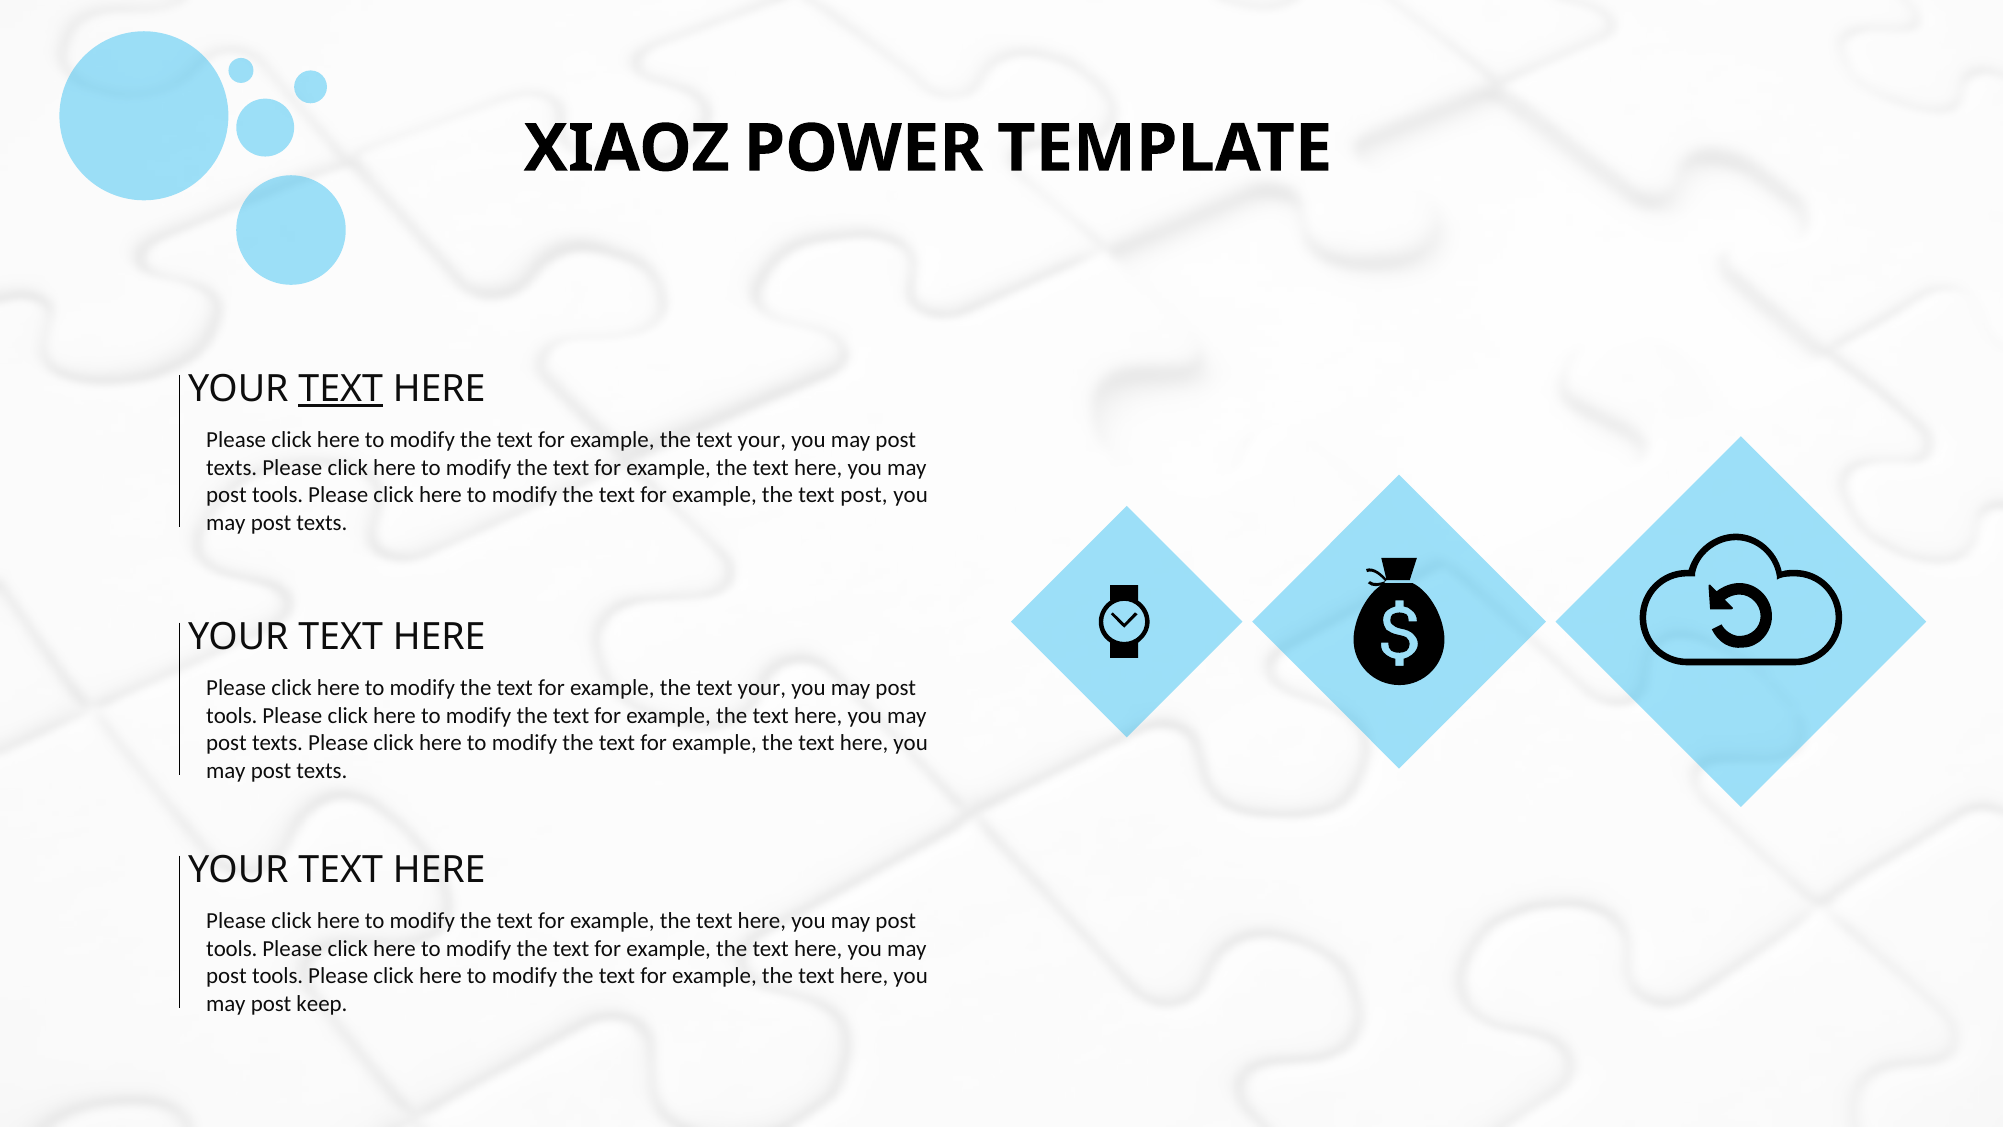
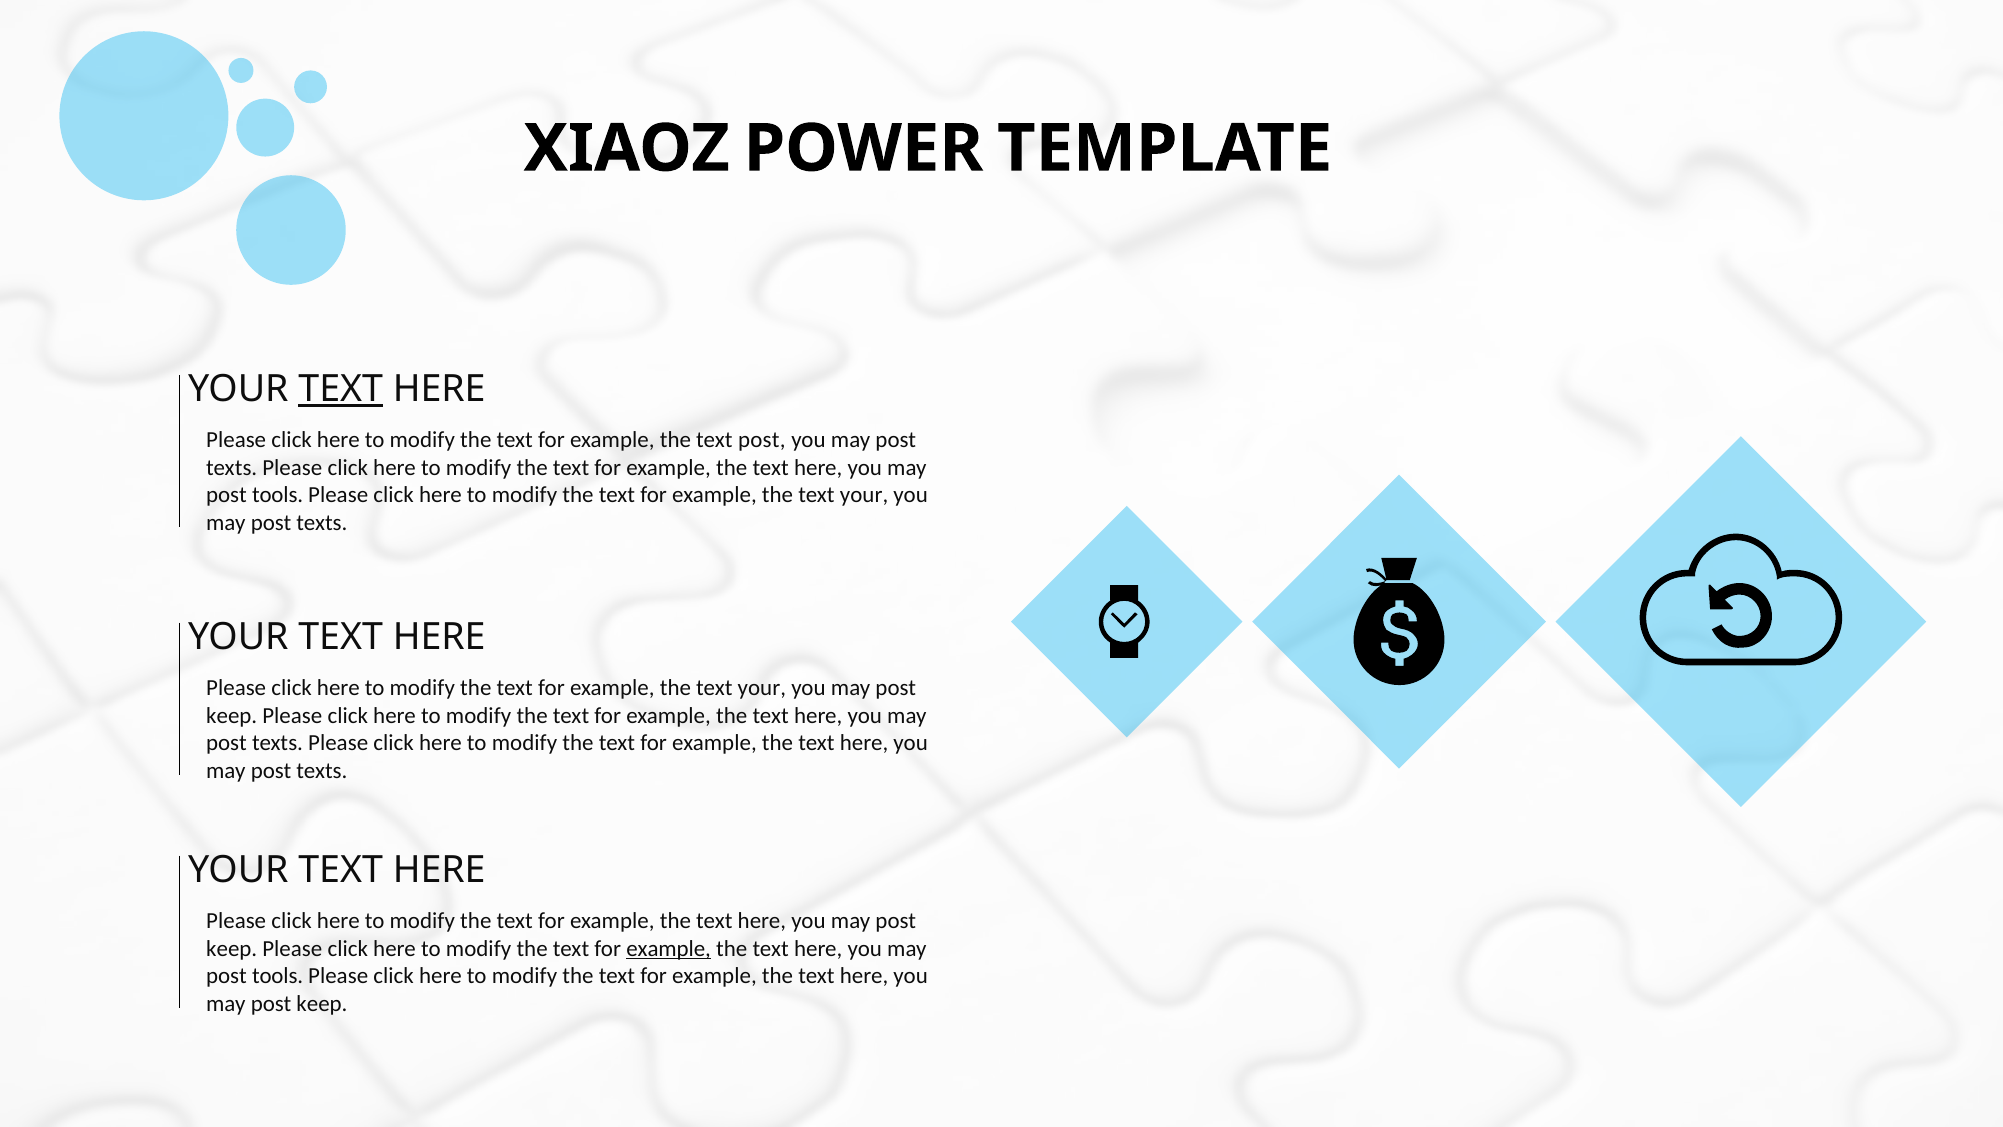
your: your -> post (762, 440)
post: post -> your (864, 495)
tools: tools -> keep (232, 716)
tools: tools -> keep (232, 949)
example underline: none -> present (669, 949)
